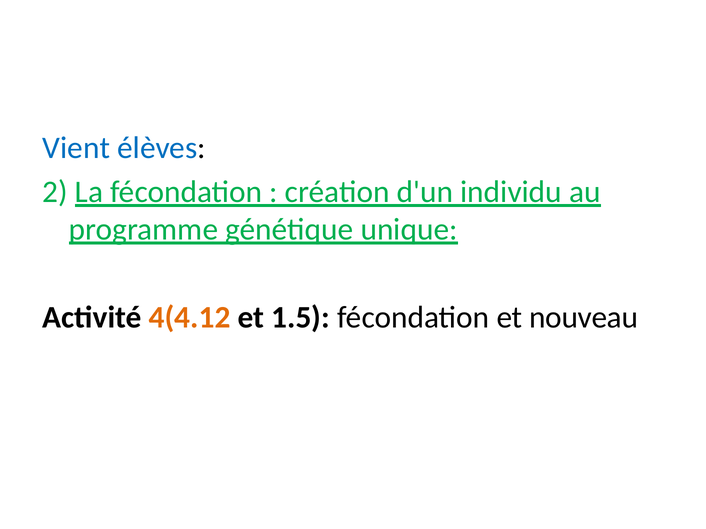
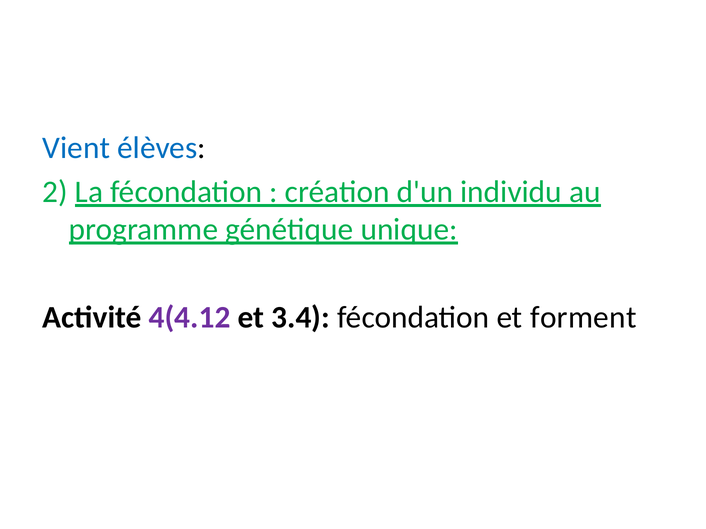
4(4.12 colour: orange -> purple (190, 318)
1.5: 1.5 -> 3.4 (301, 318)
nouveau: nouveau -> forment (583, 318)
